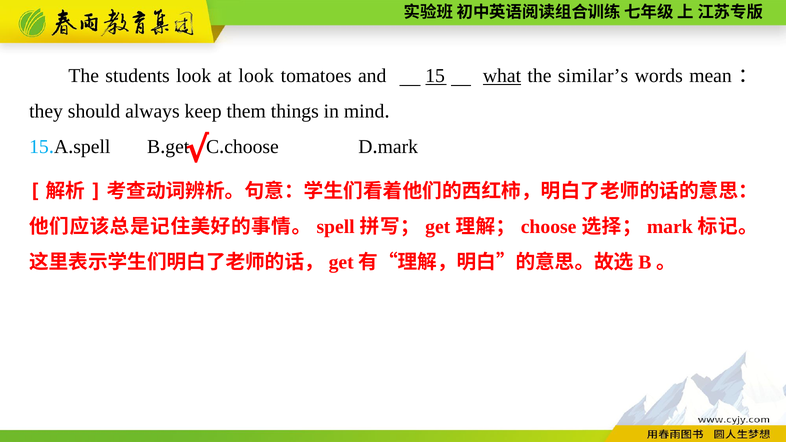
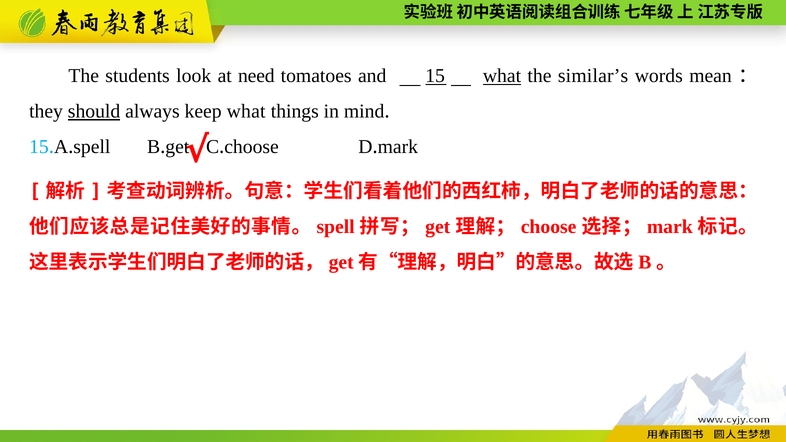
at look: look -> need (256, 76)
should underline: none -> present (94, 111)
keep them: them -> what (246, 111)
